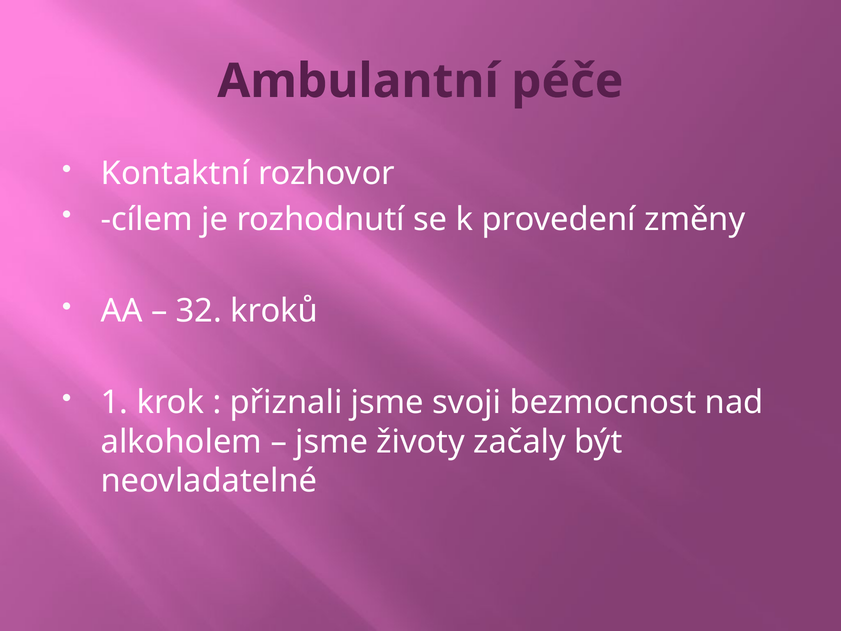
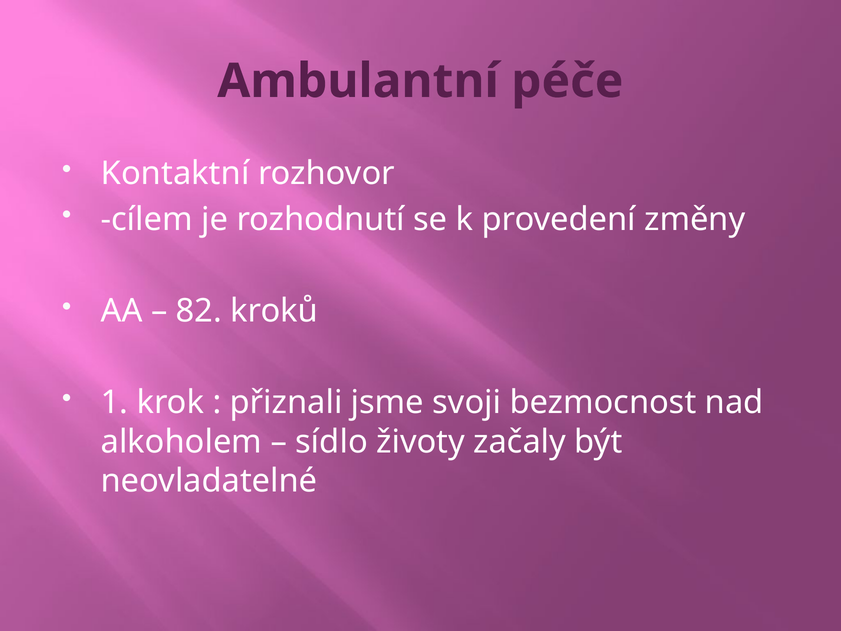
32: 32 -> 82 (199, 311)
jsme: jsme -> sídlo (332, 442)
